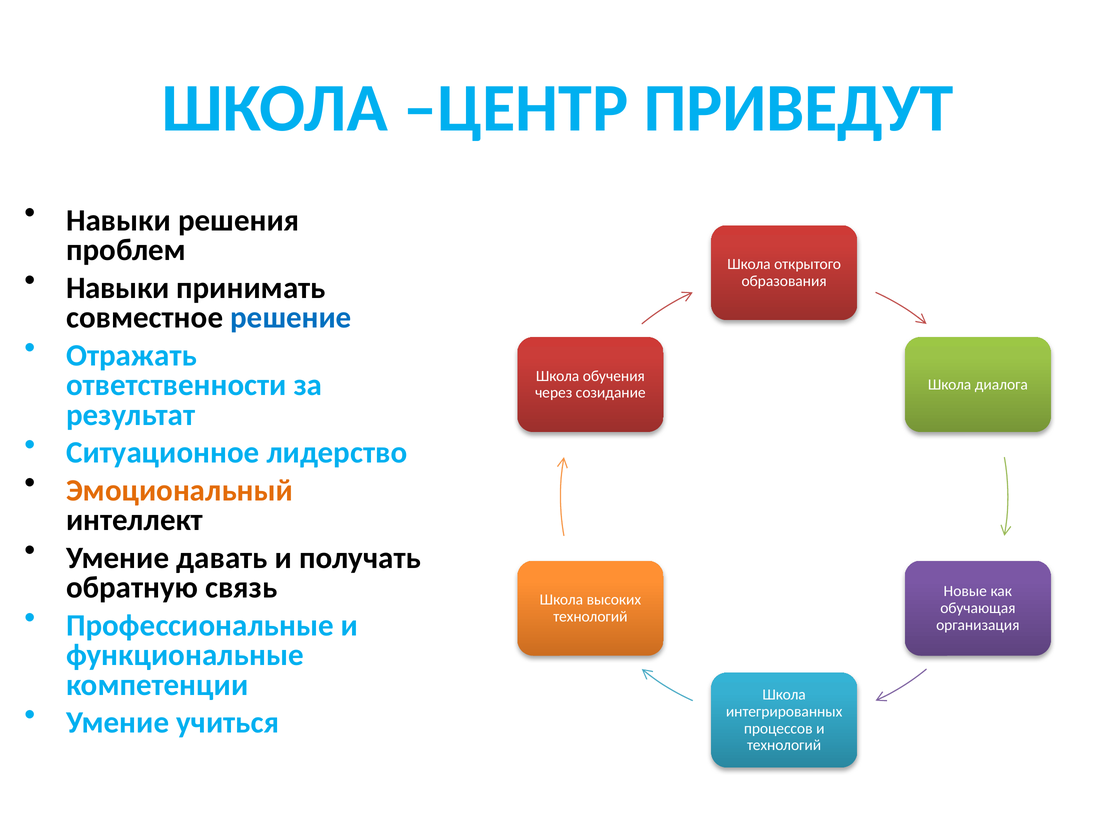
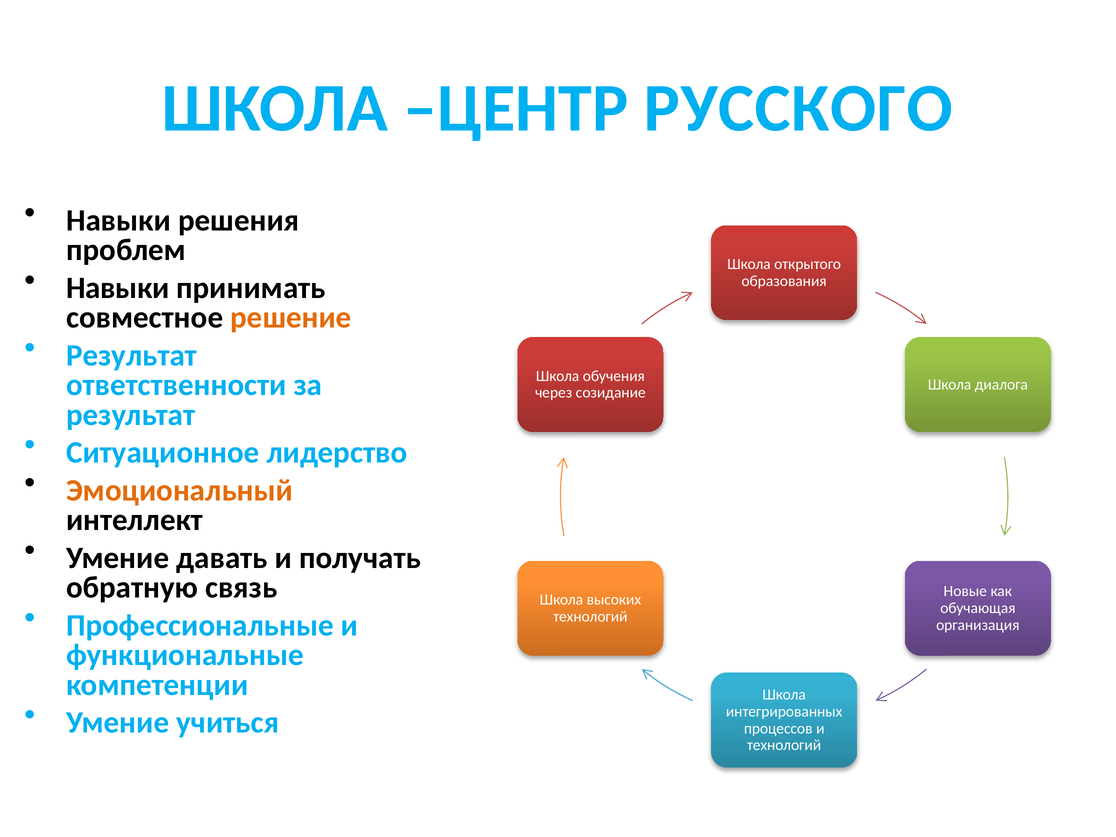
ПРИВЕДУТ: ПРИВЕДУТ -> РУССКОГО (798, 108)
решение colour: blue -> orange (291, 318)
Отражать: Отражать -> Результат (132, 355)
